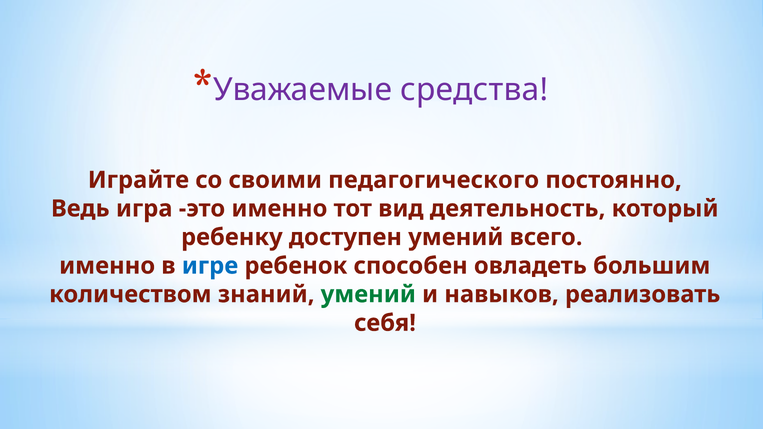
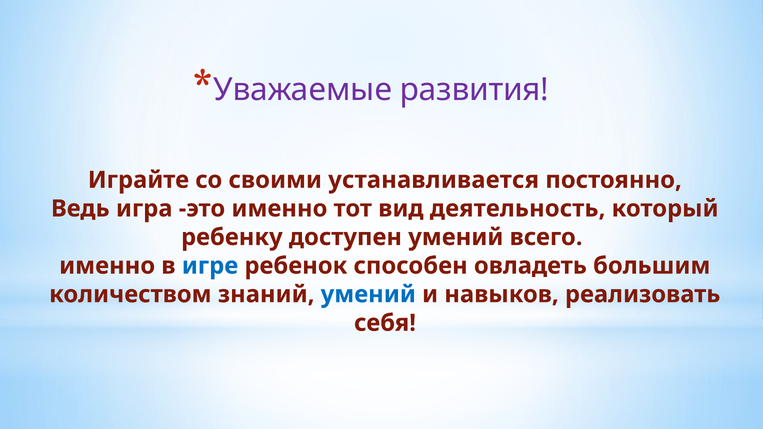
средства: средства -> развития (474, 90)
педагогического: педагогического -> устанавливается (434, 180)
умений colour: green -> blue (368, 294)
